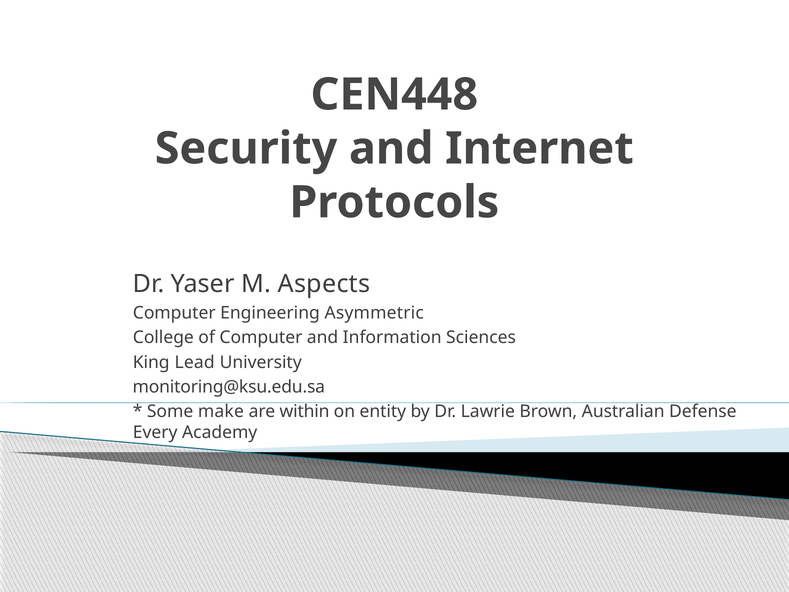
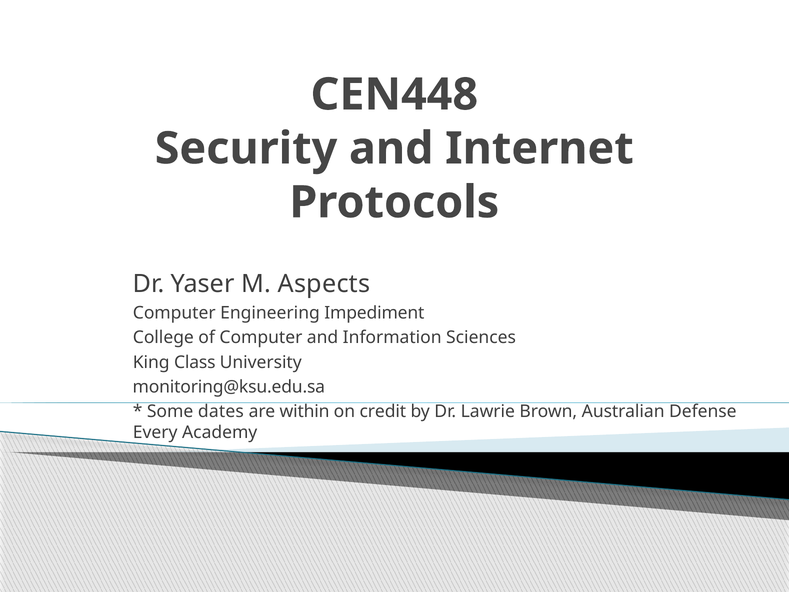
Asymmetric: Asymmetric -> Impediment (374, 313)
Lead: Lead -> Class (195, 362)
make: make -> dates (221, 411)
entity: entity -> credit (383, 411)
